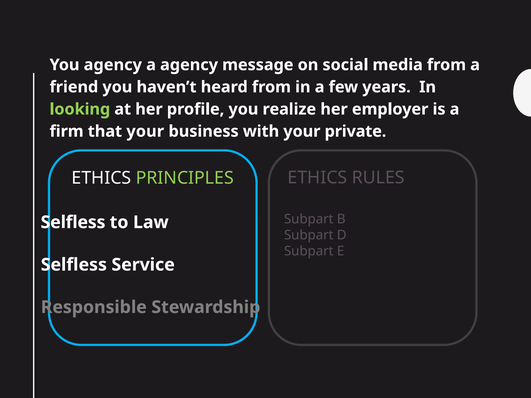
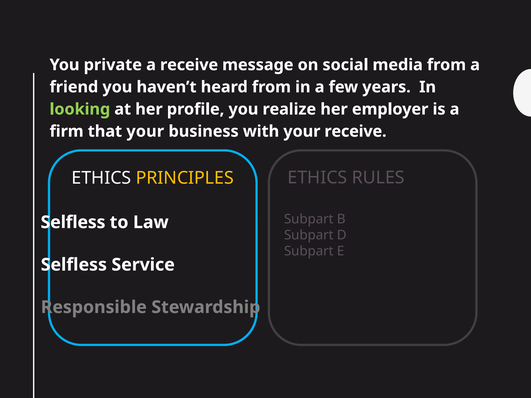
You agency: agency -> private (113, 65)
a agency: agency -> receive (189, 65)
your private: private -> receive (355, 131)
PRINCIPLES colour: light green -> yellow (185, 178)
